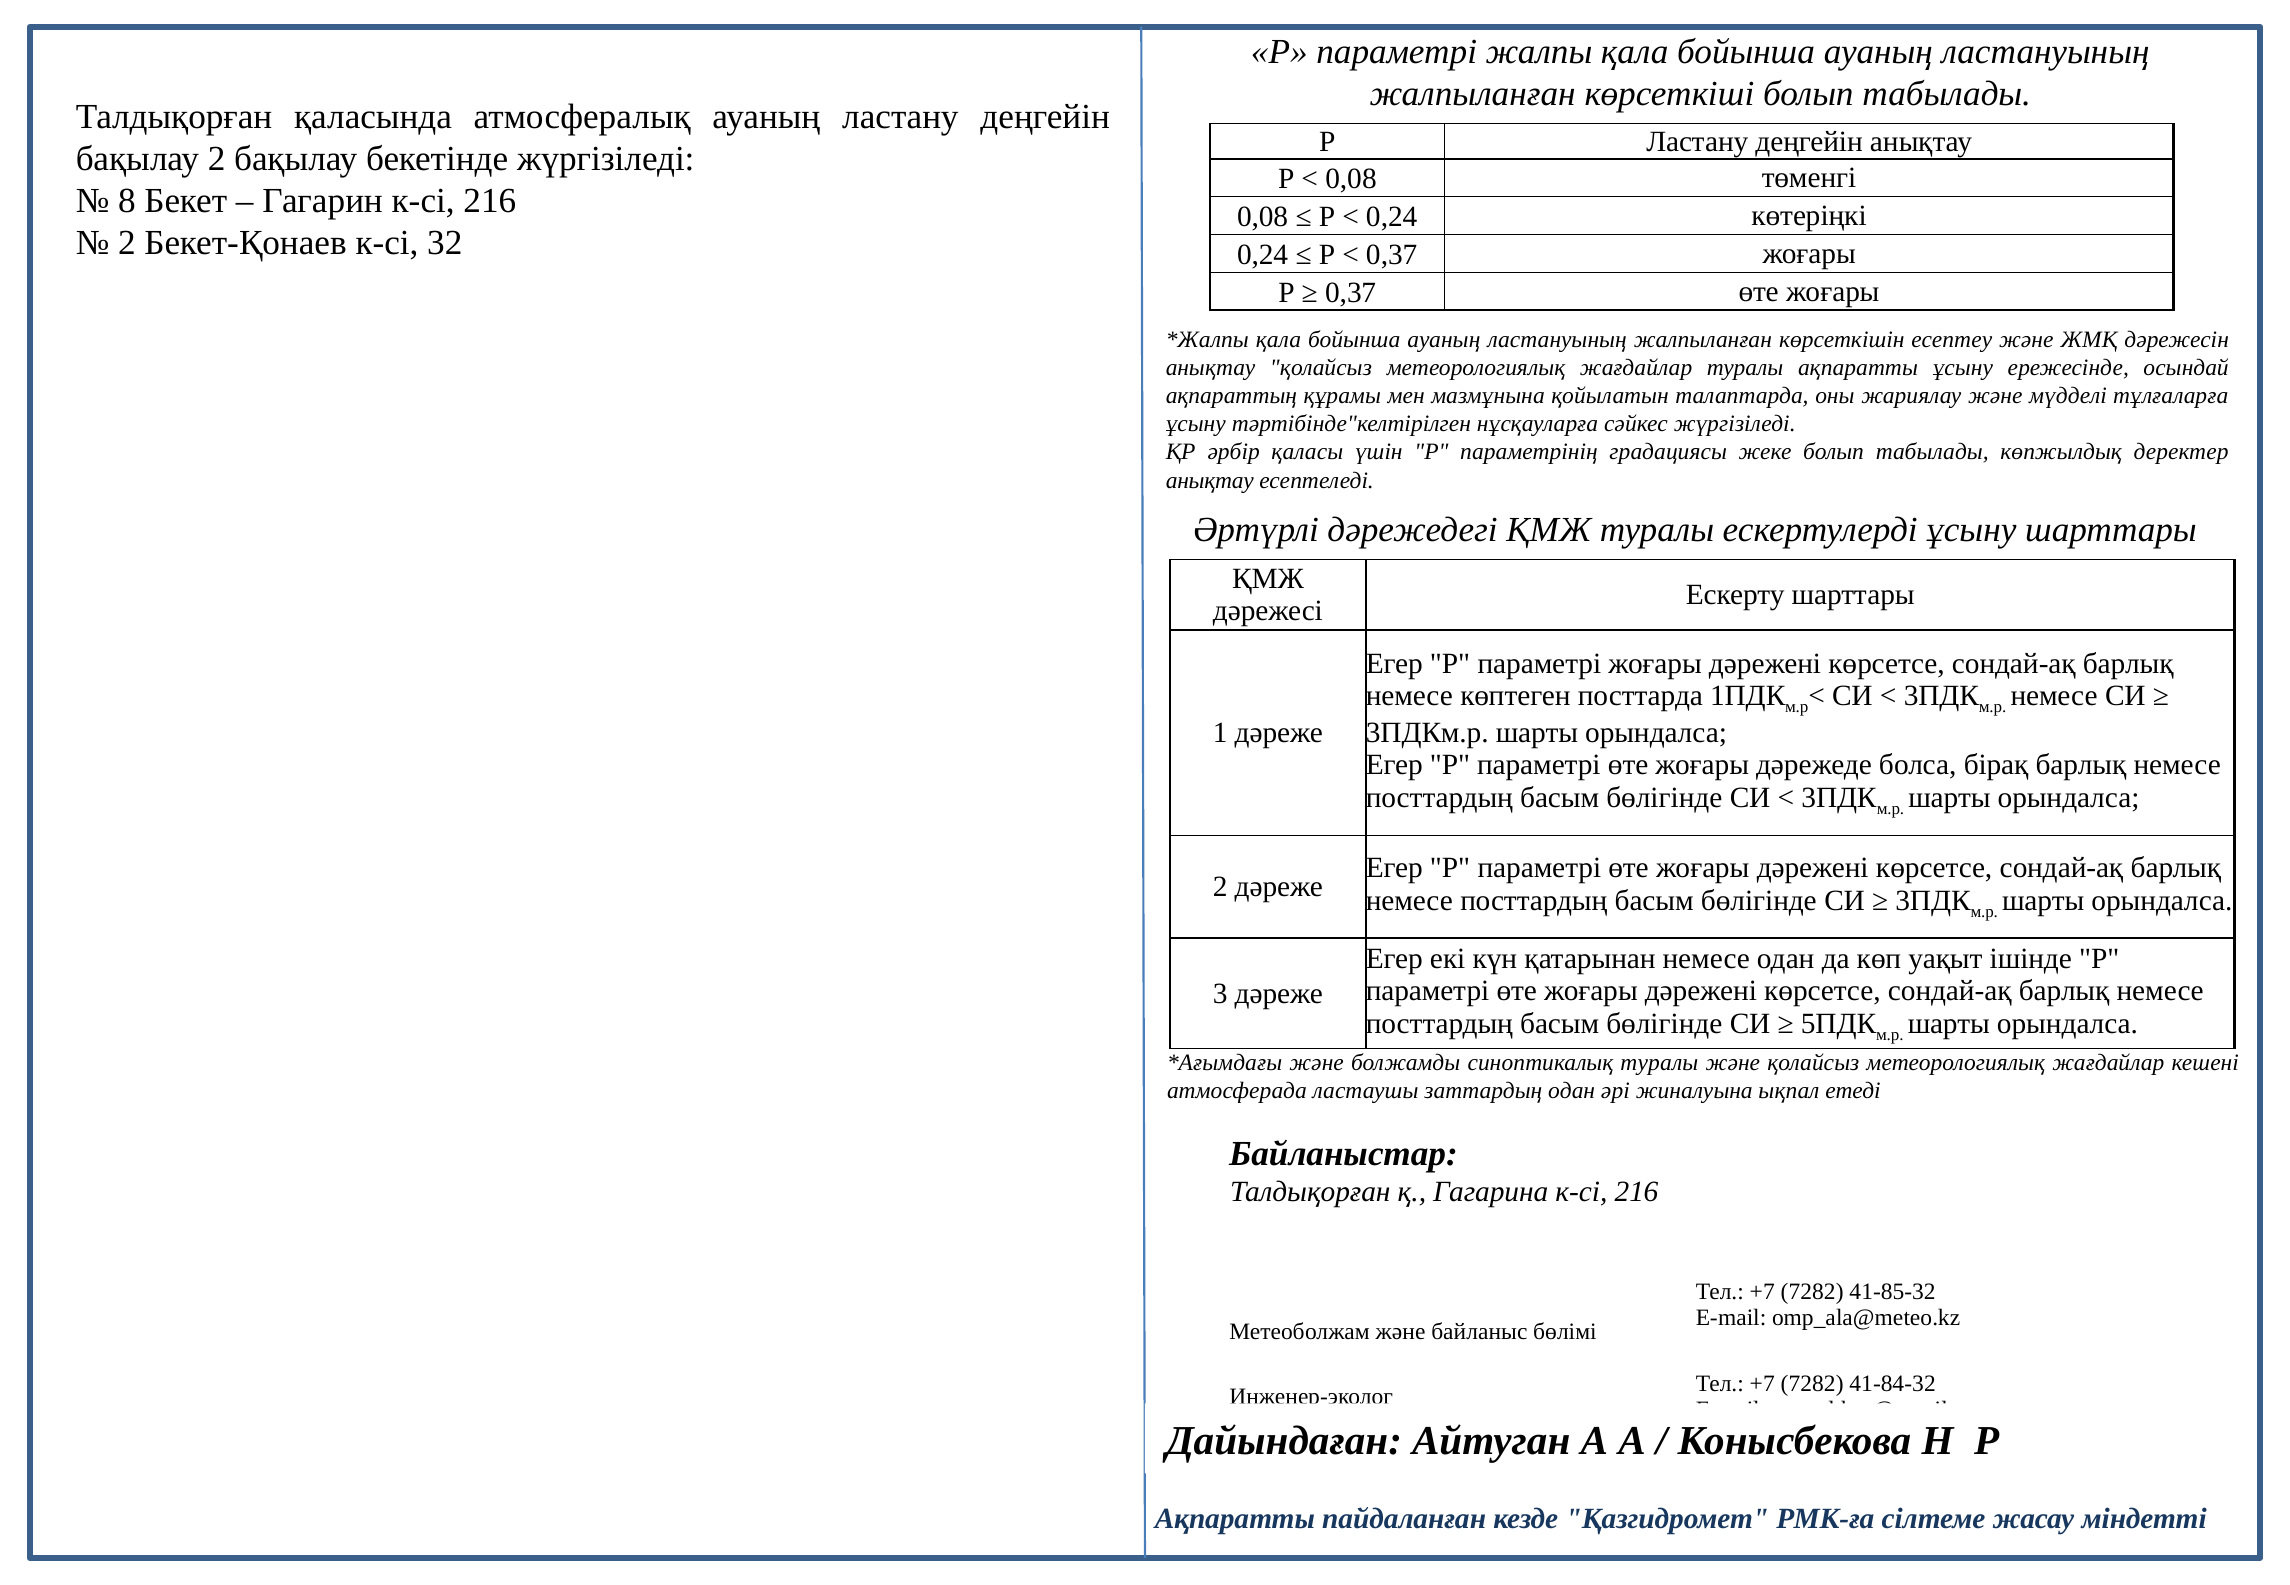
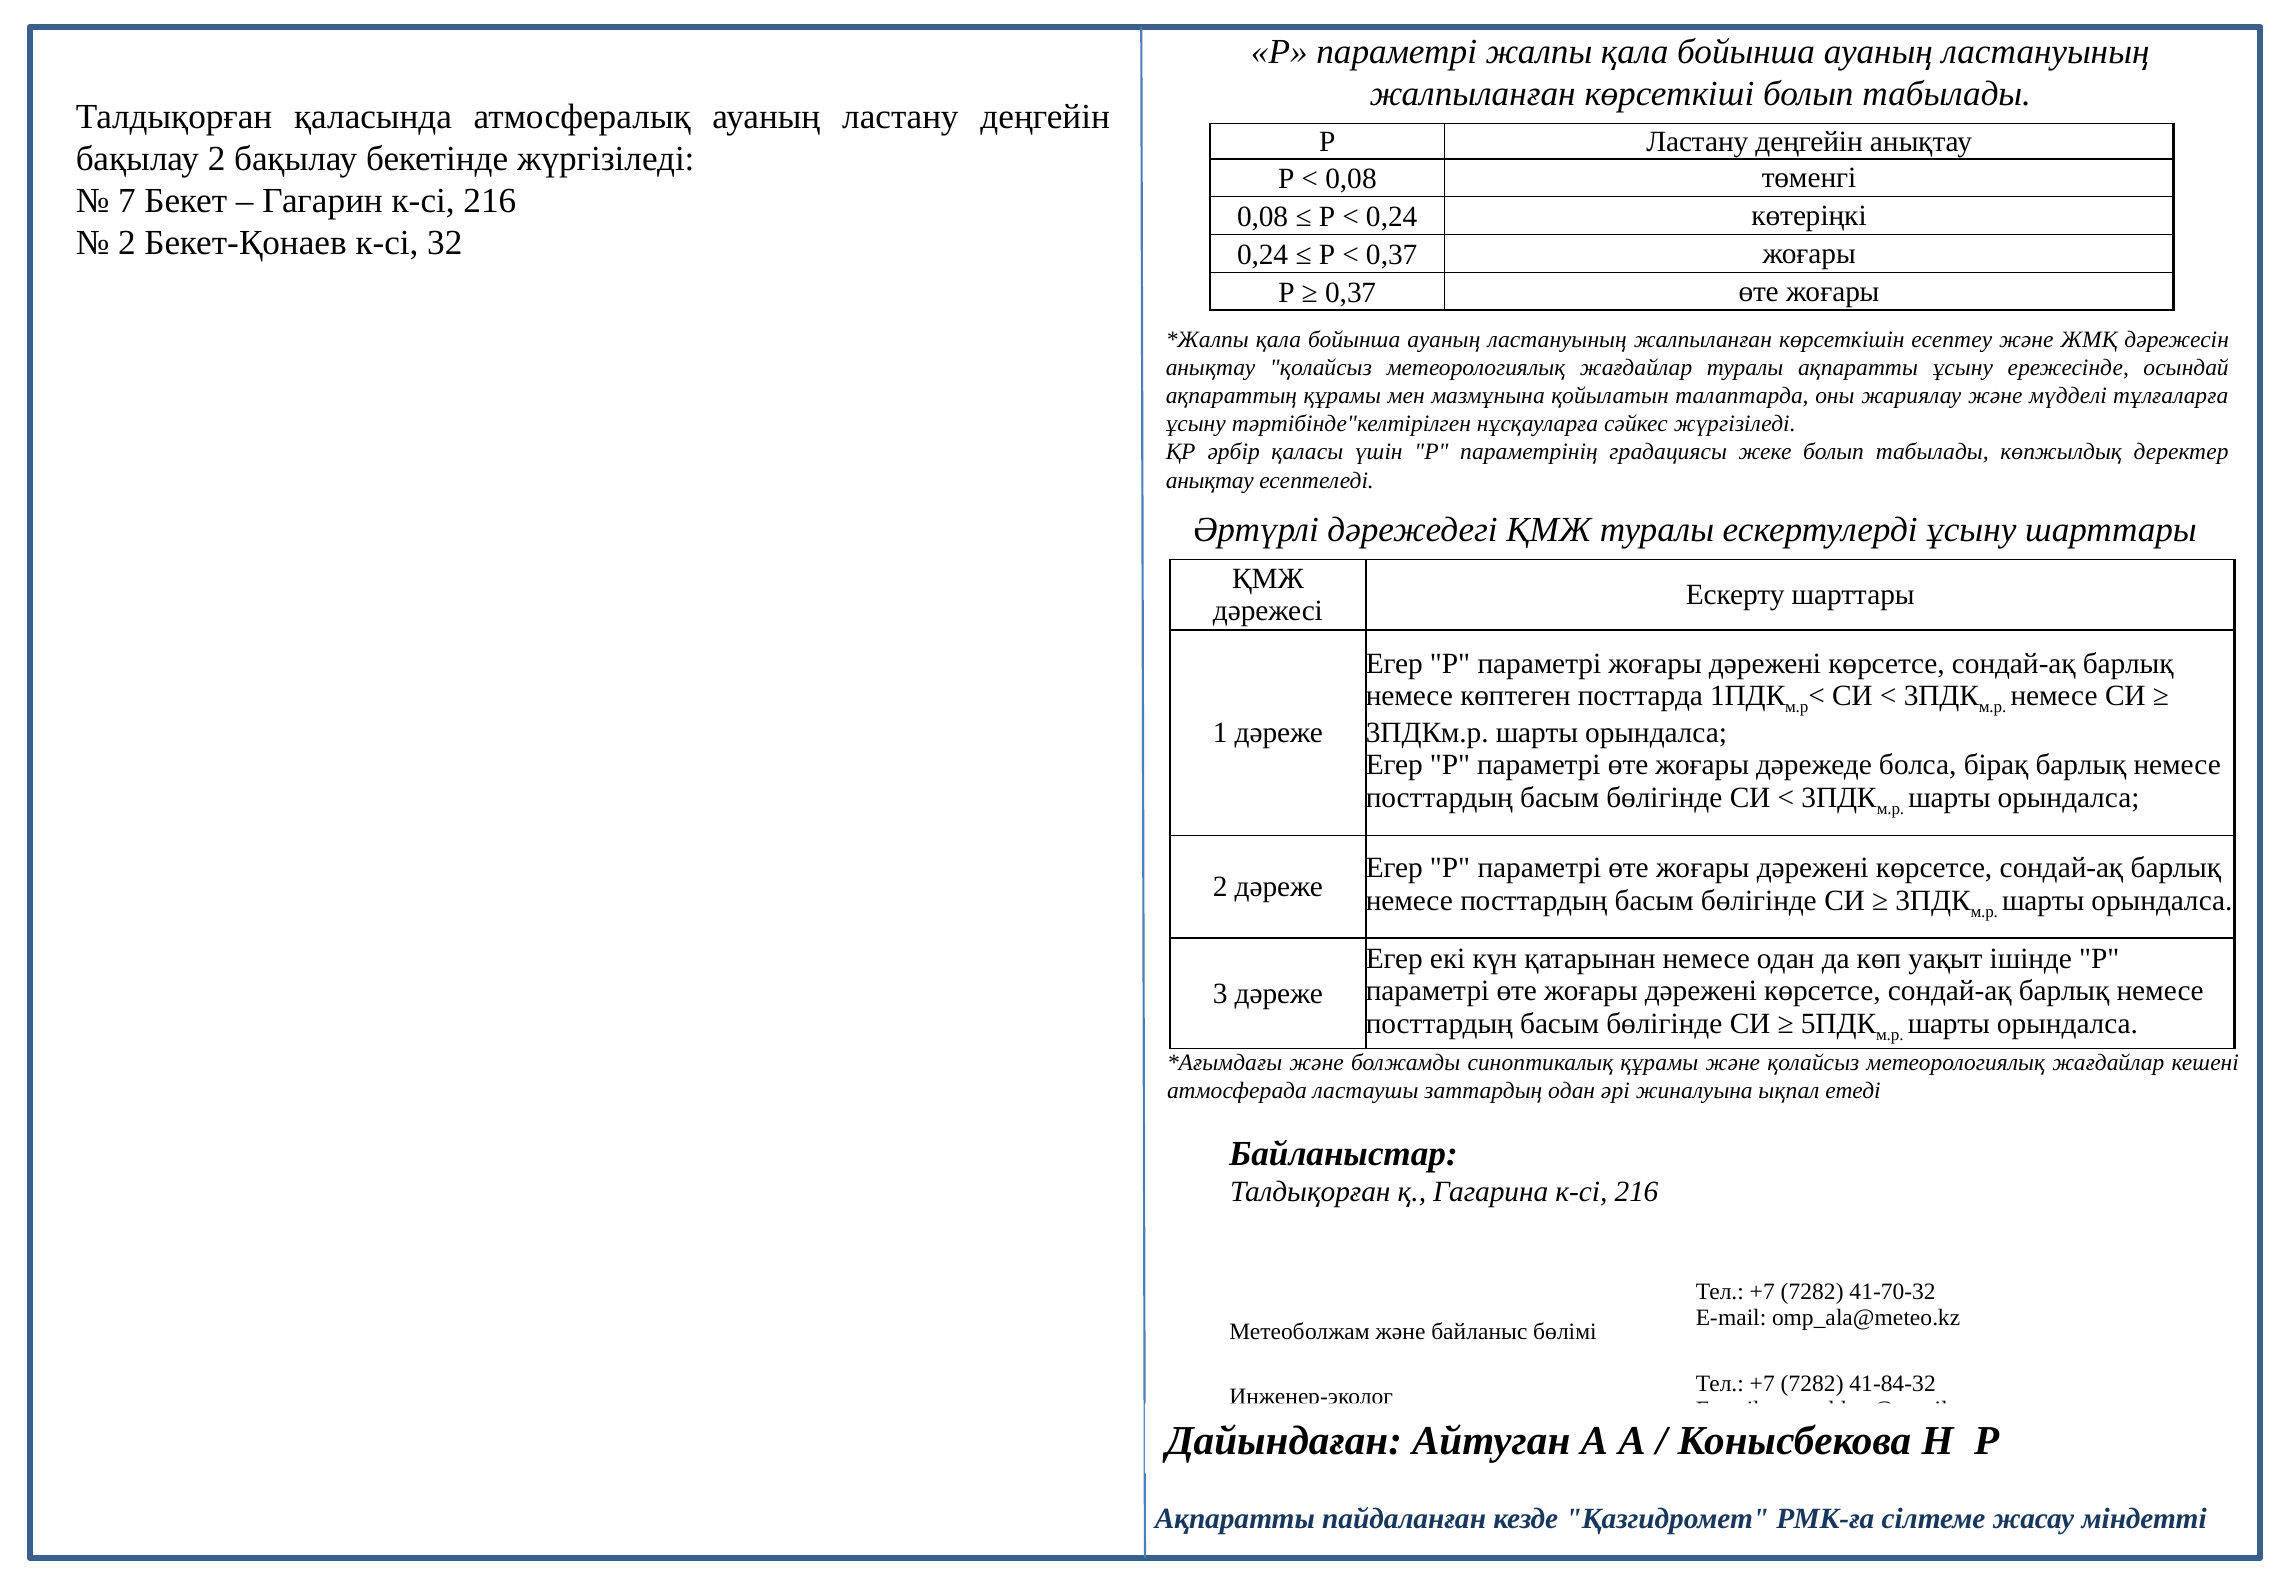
8: 8 -> 7 (127, 201)
синоптикалық туралы: туралы -> құрамы (1659, 1063)
41-85-32: 41-85-32 -> 41-70-32 (1893, 1293)
